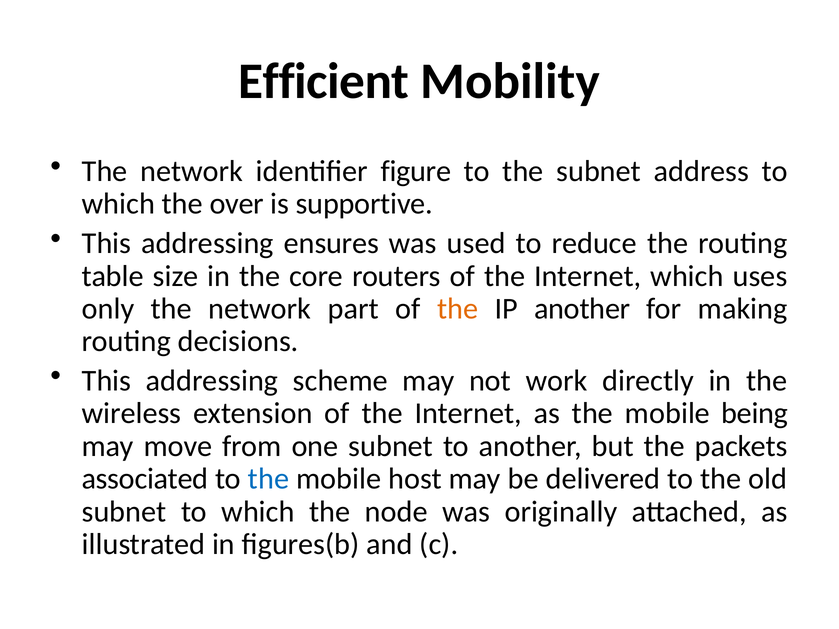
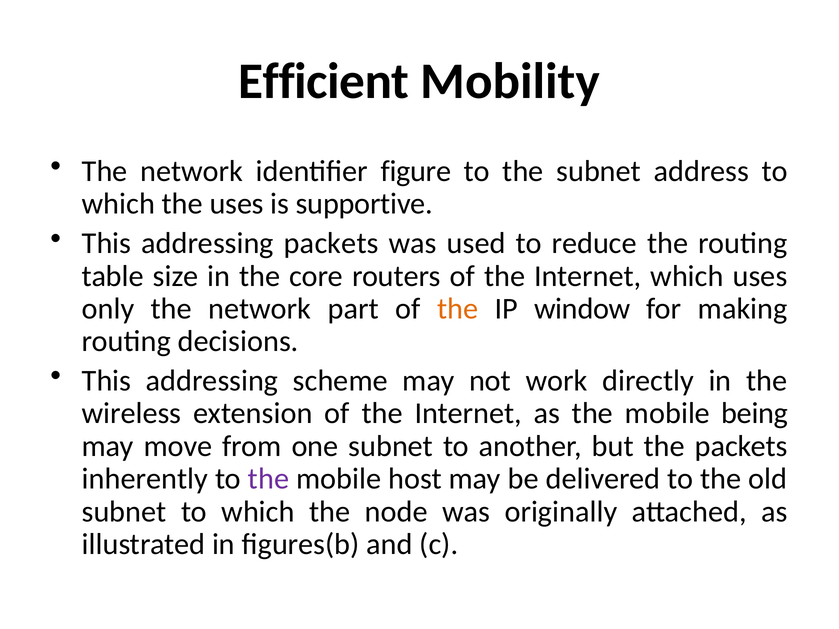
the over: over -> uses (237, 204)
addressing ensures: ensures -> packets (331, 243)
IP another: another -> window (582, 309)
associated: associated -> inherently (145, 479)
the colour: blue -> purple (268, 479)
